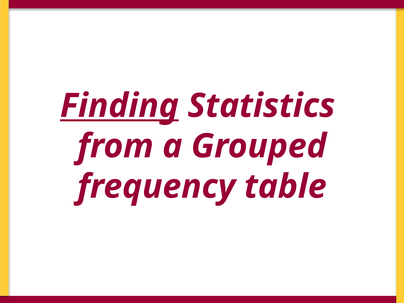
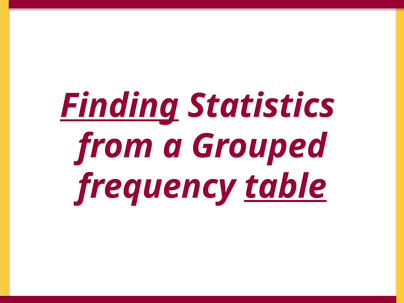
table underline: none -> present (285, 187)
